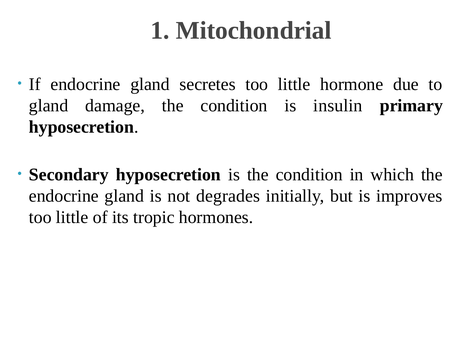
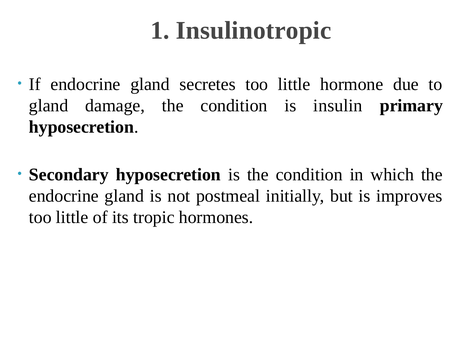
Mitochondrial: Mitochondrial -> Insulinotropic (254, 30)
degrades: degrades -> postmeal (228, 196)
